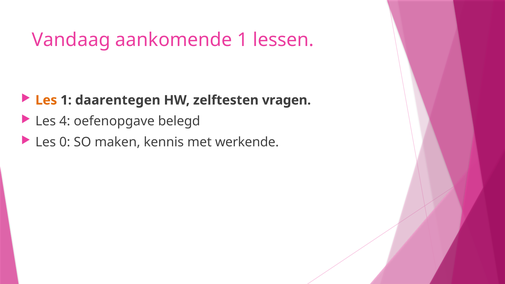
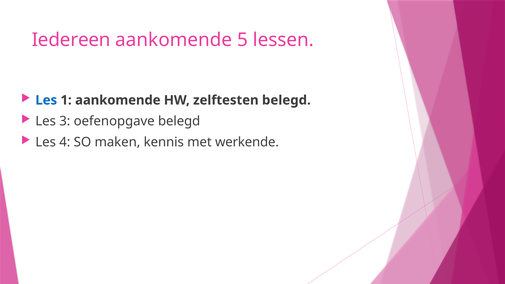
Vandaag: Vandaag -> Iedereen (71, 40)
aankomende 1: 1 -> 5 (243, 40)
Les colour: orange -> blue (46, 100)
1 daarentegen: daarentegen -> aankomende (118, 100)
zelftesten vragen: vragen -> belegd (286, 100)
4: 4 -> 3 (65, 121)
0: 0 -> 4 (65, 142)
